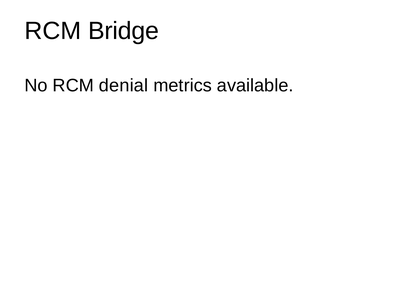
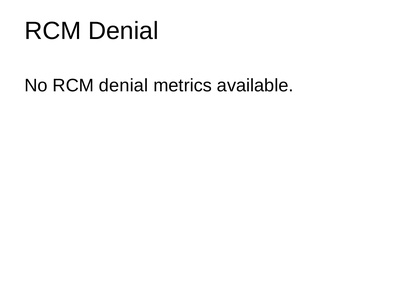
Bridge: Bridge -> Denial (123, 31)
